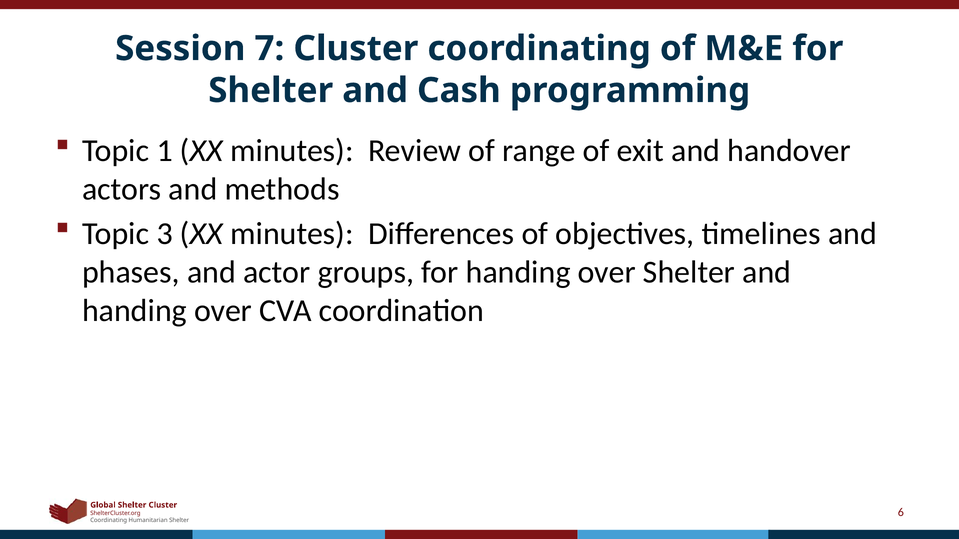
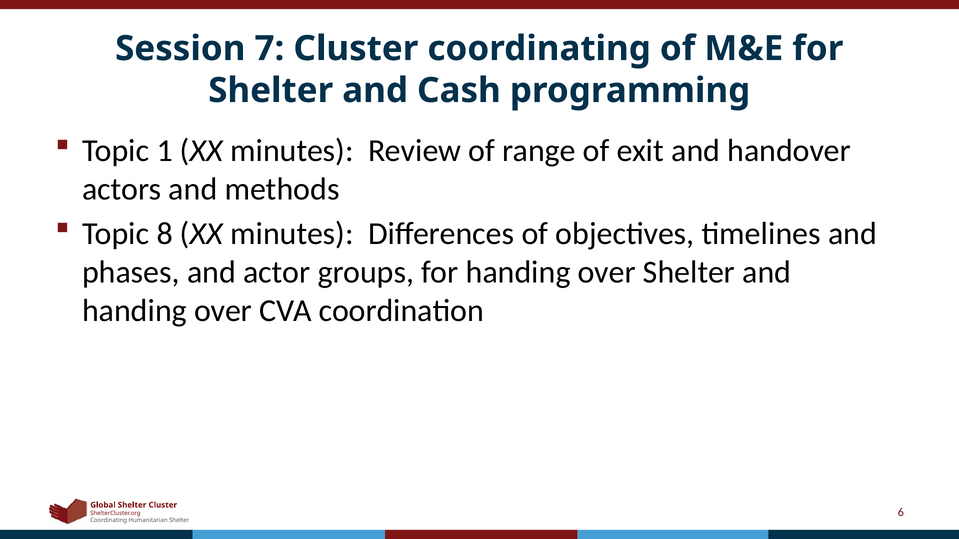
3: 3 -> 8 (165, 234)
